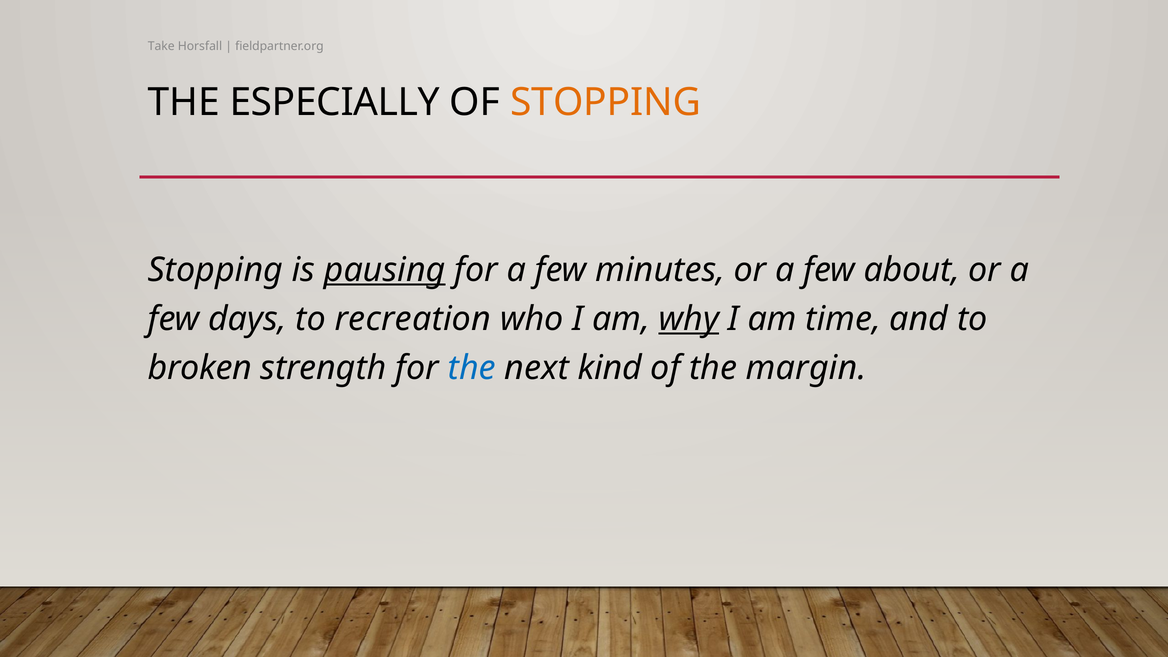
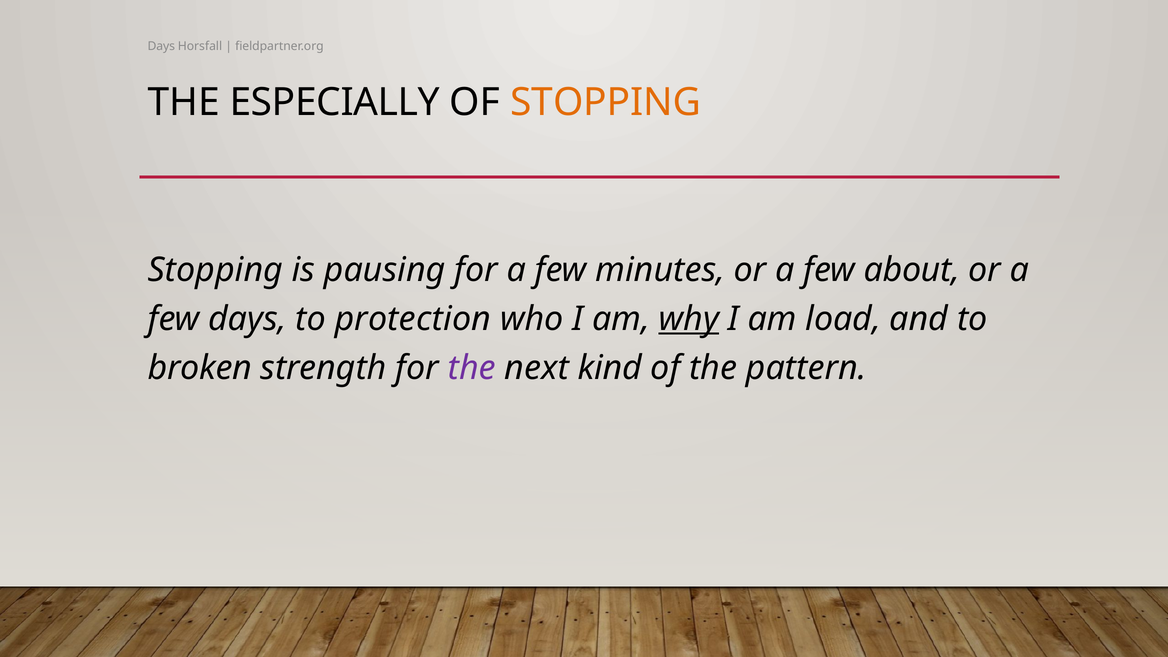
Take: Take -> Days (161, 46)
pausing underline: present -> none (385, 270)
recreation: recreation -> protection (413, 319)
time: time -> load (843, 319)
the colour: blue -> purple (472, 368)
margin: margin -> pattern (806, 368)
